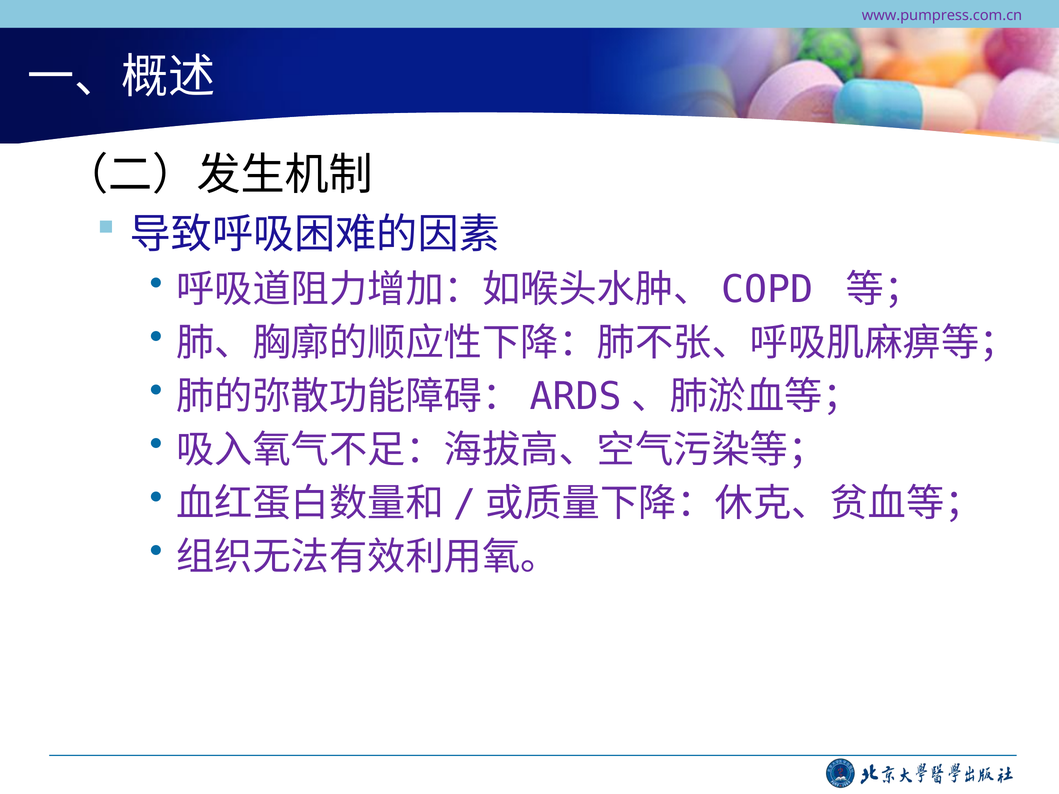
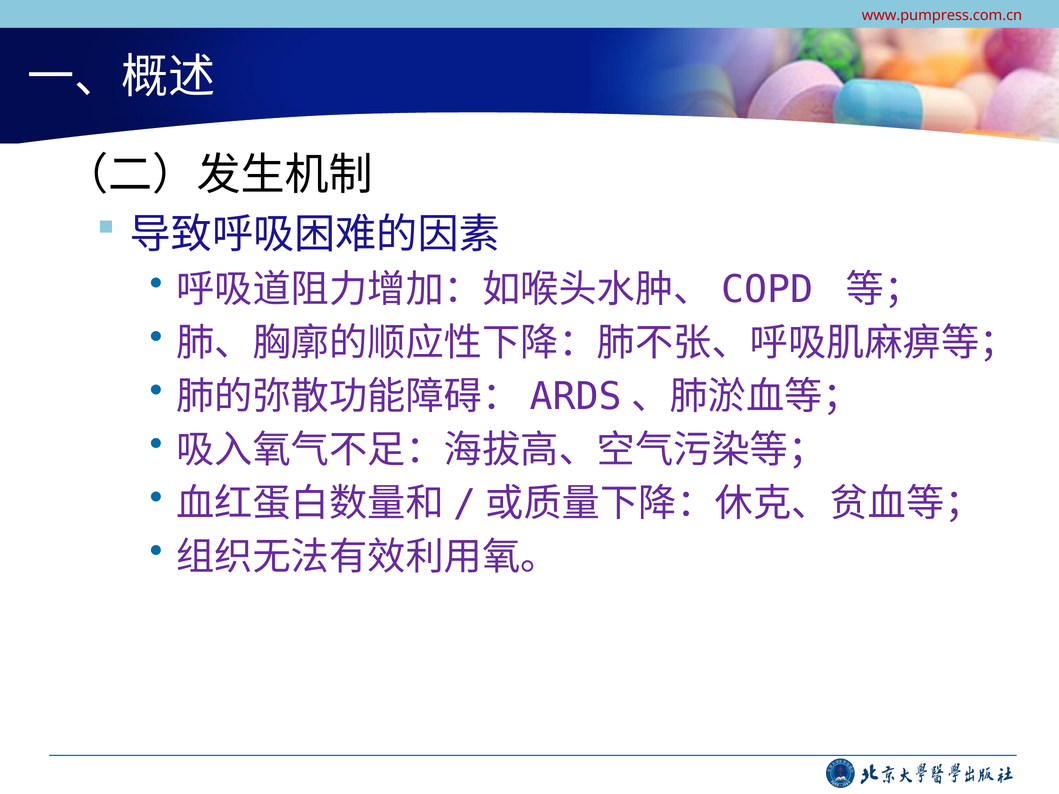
www.pumpress.com.cn colour: purple -> red (942, 15)
